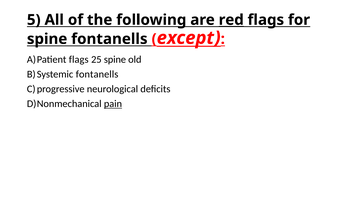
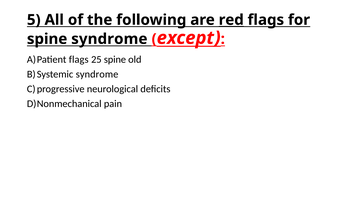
spine fontanells: fontanells -> syndrome (109, 39)
fontanells: fontanells -> syndrome (97, 74)
pain underline: present -> none (113, 104)
